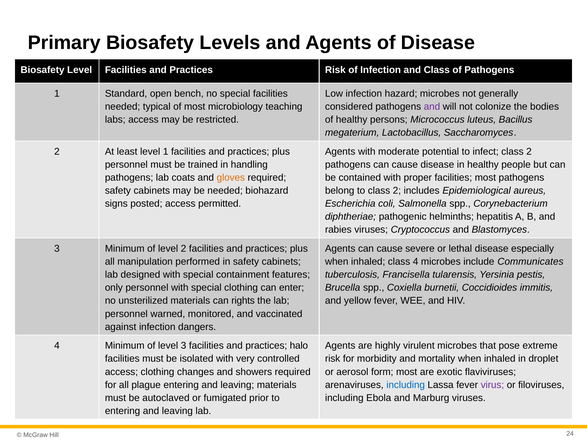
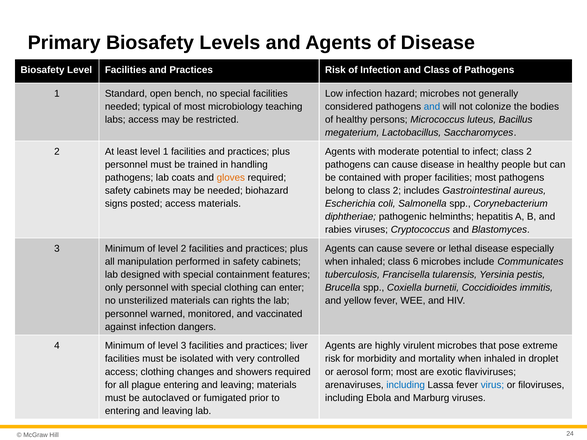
and colour: purple -> blue (432, 107)
Epidemiological: Epidemiological -> Gastrointestinal (477, 191)
access permitted: permitted -> materials (220, 204)
class 4: 4 -> 6 (416, 262)
halo: halo -> liver (299, 346)
virus colour: purple -> blue (492, 385)
